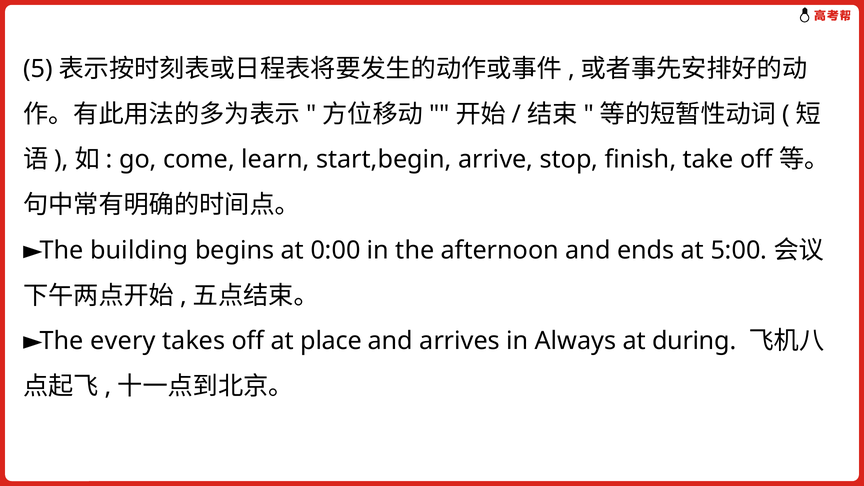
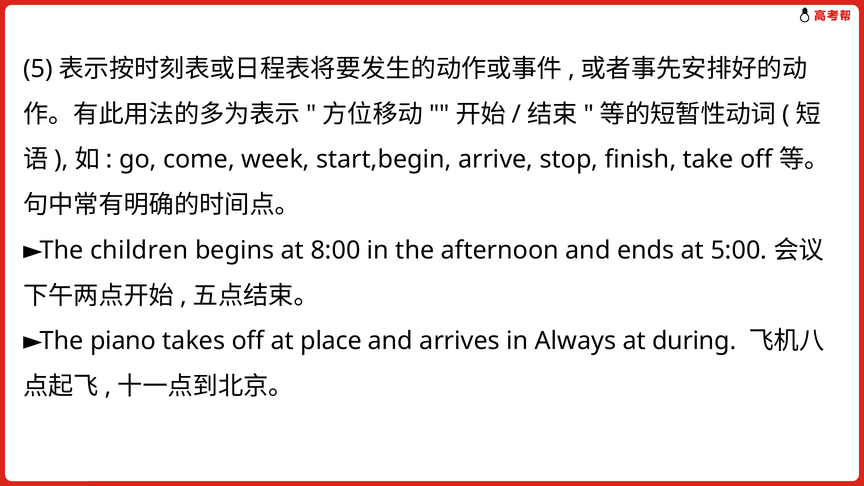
learn: learn -> week (276, 160)
building: building -> children (139, 250)
0:00: 0:00 -> 8:00 (336, 250)
every: every -> piano (123, 341)
